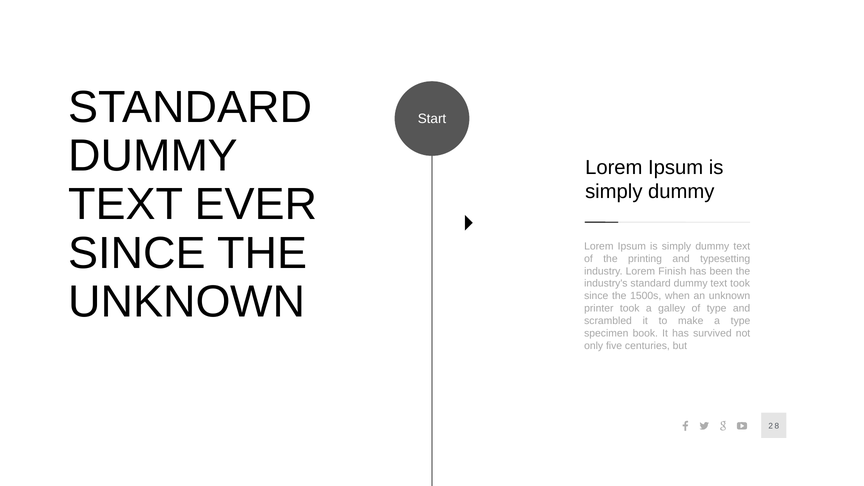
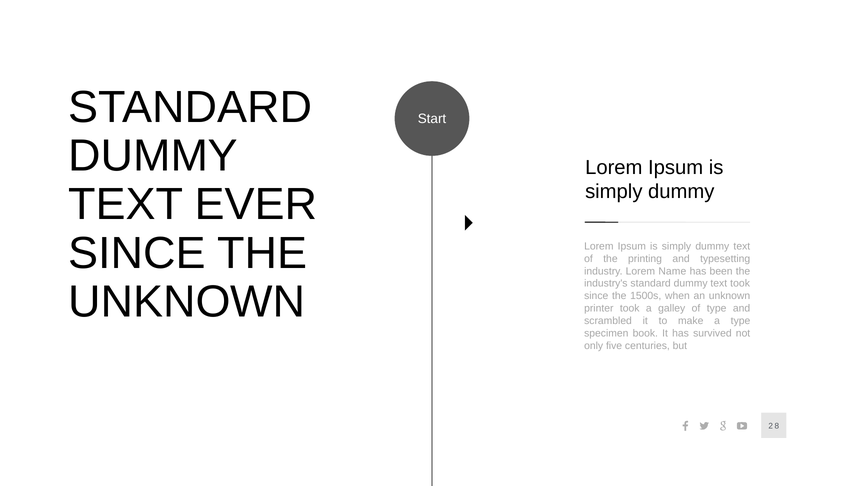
Finish: Finish -> Name (672, 271)
